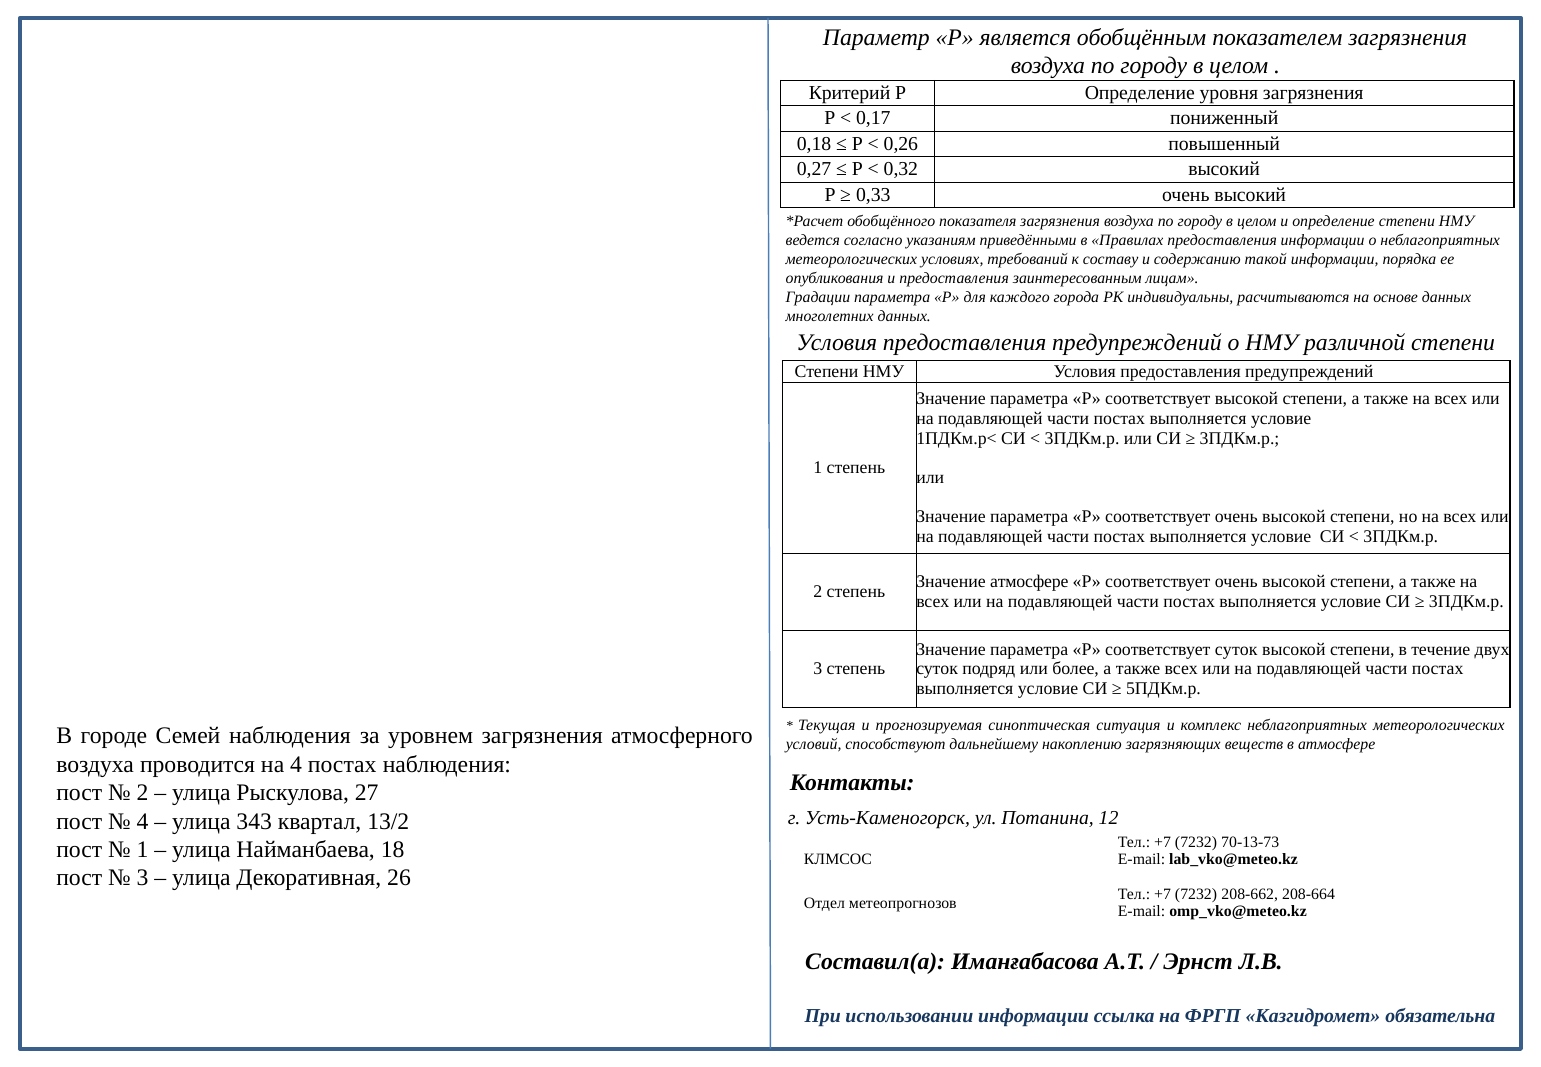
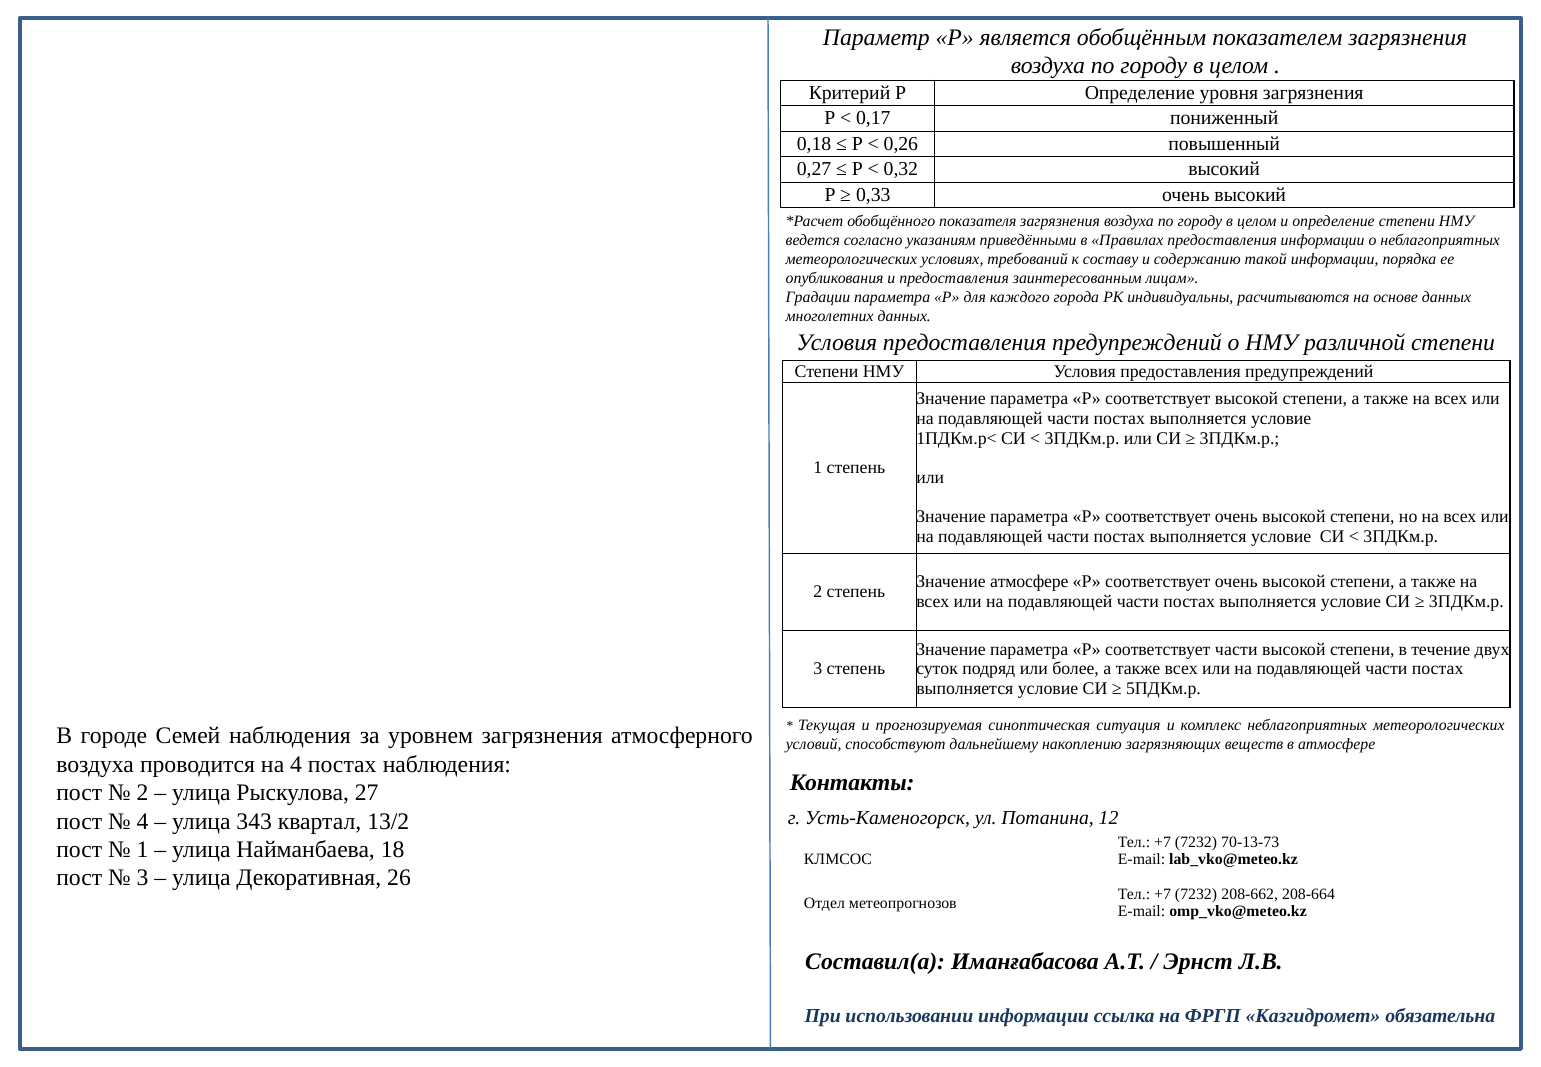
соответствует суток: суток -> части (1236, 649)
